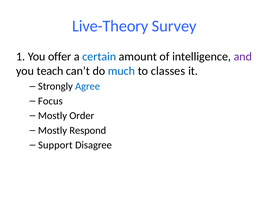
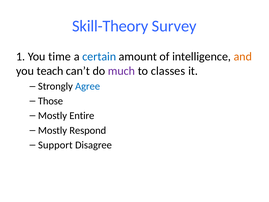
Live-Theory: Live-Theory -> Skill-Theory (110, 26)
offer: offer -> time (60, 56)
and colour: purple -> orange (243, 56)
much colour: blue -> purple (121, 71)
Focus: Focus -> Those (50, 101)
Order: Order -> Entire (82, 116)
